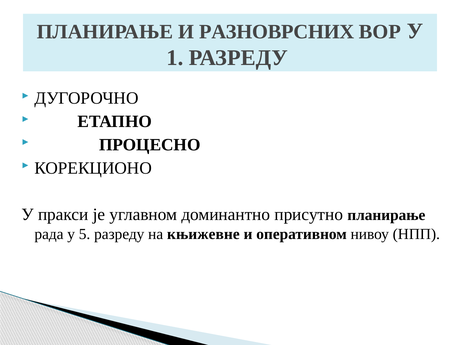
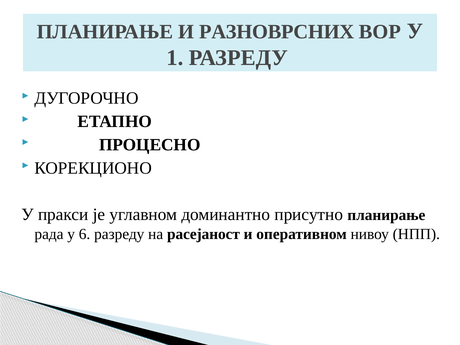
5: 5 -> 6 (85, 234)
књижевне: књижевне -> расејаност (203, 234)
